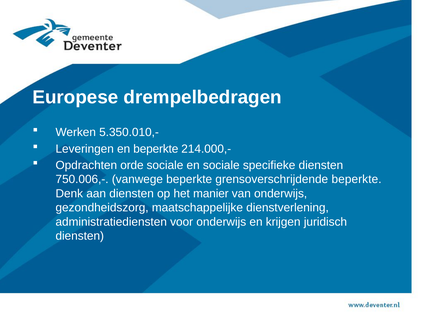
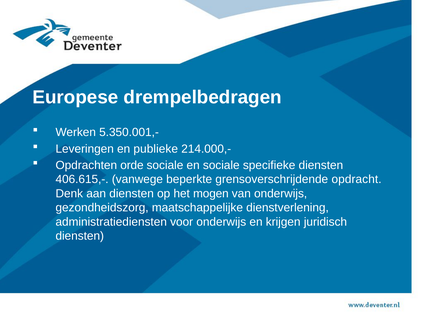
5.350.010,-: 5.350.010,- -> 5.350.001,- (129, 132)
en beperkte: beperkte -> publieke (156, 149)
750.006,-: 750.006,- -> 406.615,- (82, 179)
grensoverschrijdende beperkte: beperkte -> opdracht (357, 179)
manier: manier -> mogen (211, 194)
